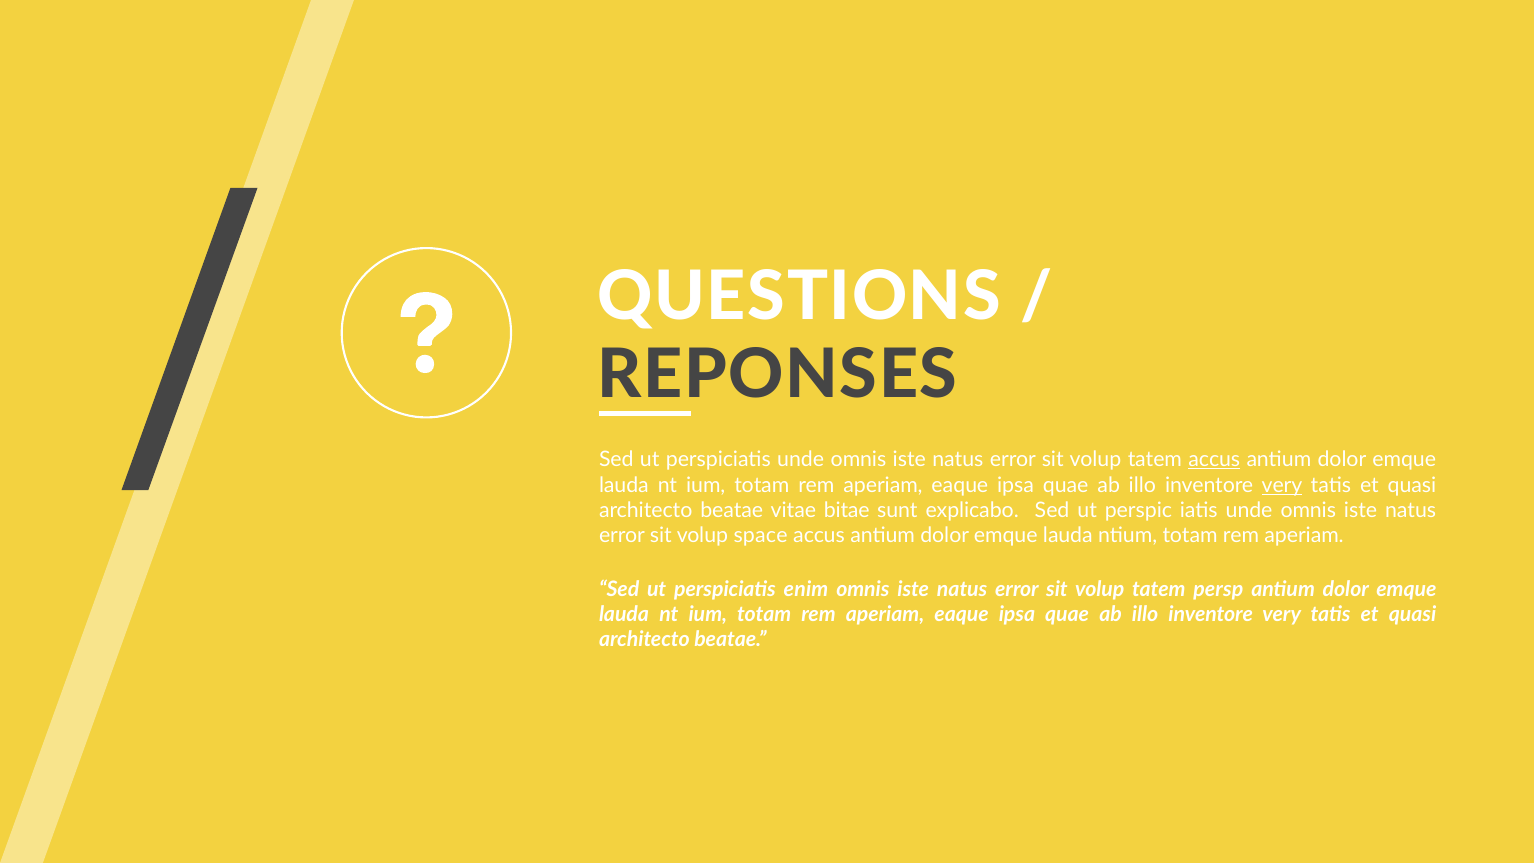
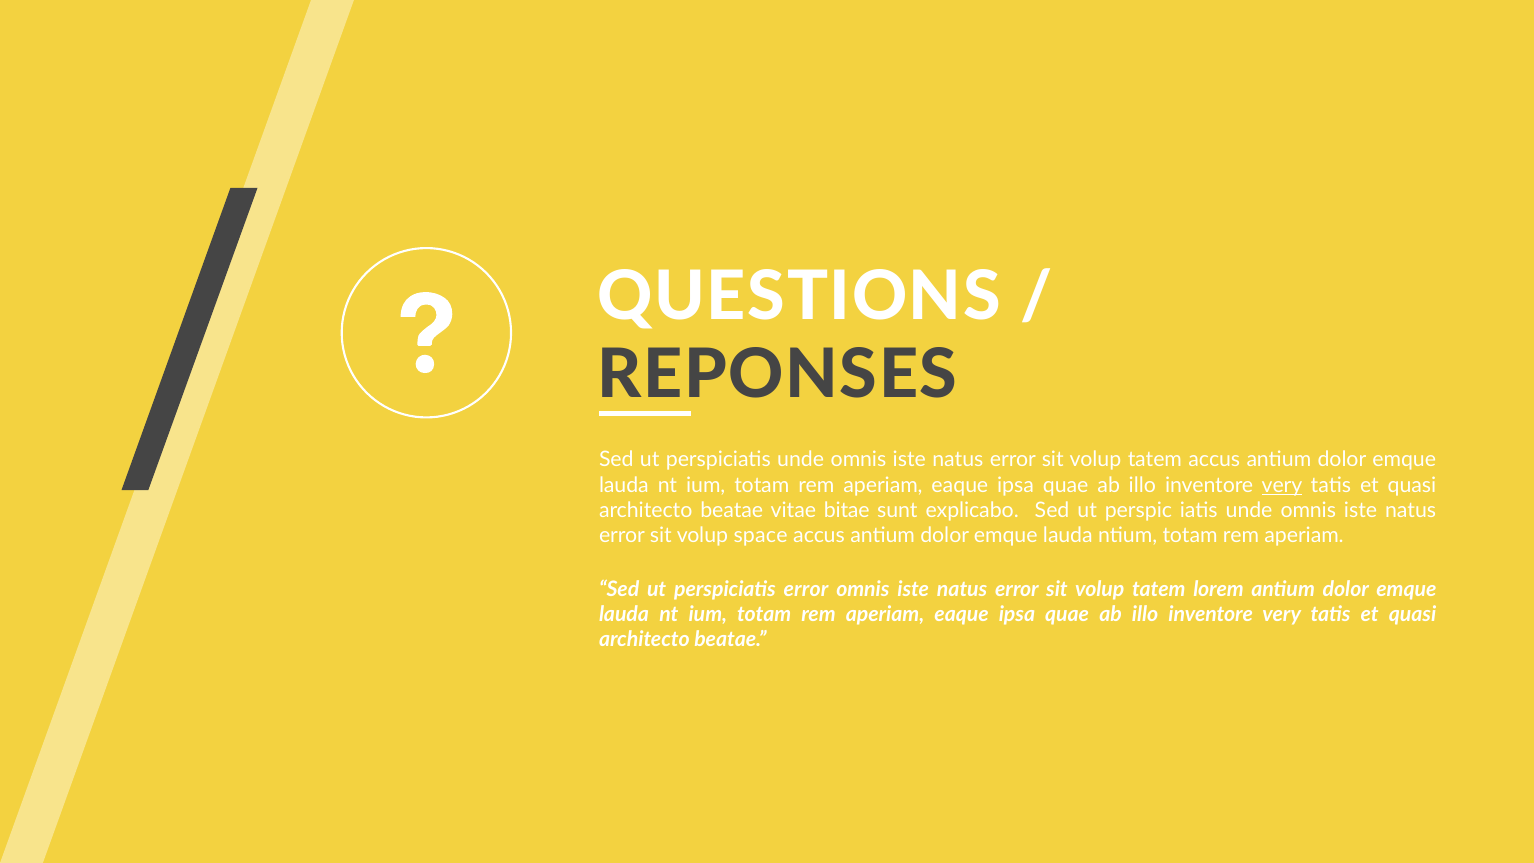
accus underline: present -> none (1214, 460)
perspiciatis enim: enim -> error (806, 589)
persp: persp -> lorem (1218, 589)
